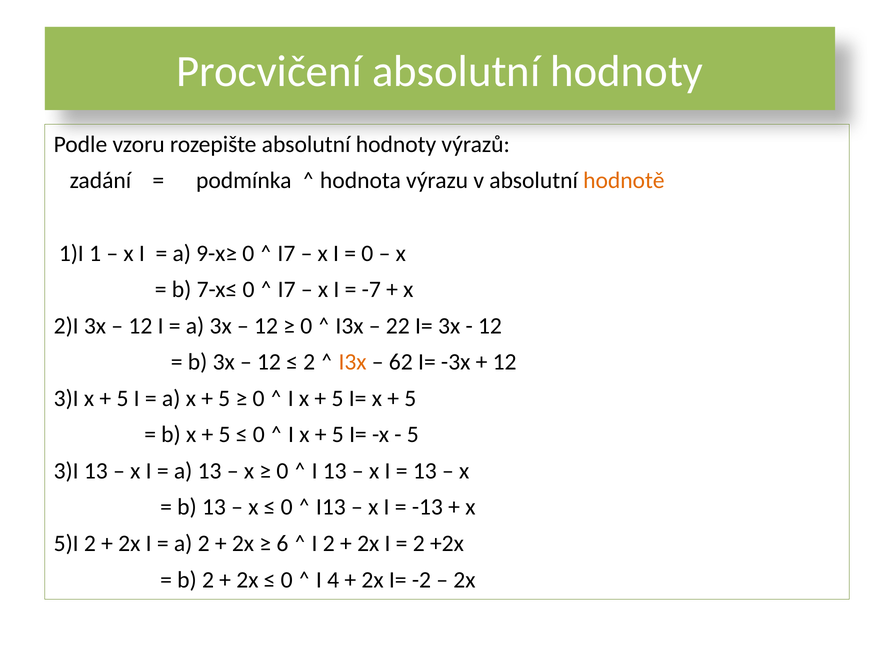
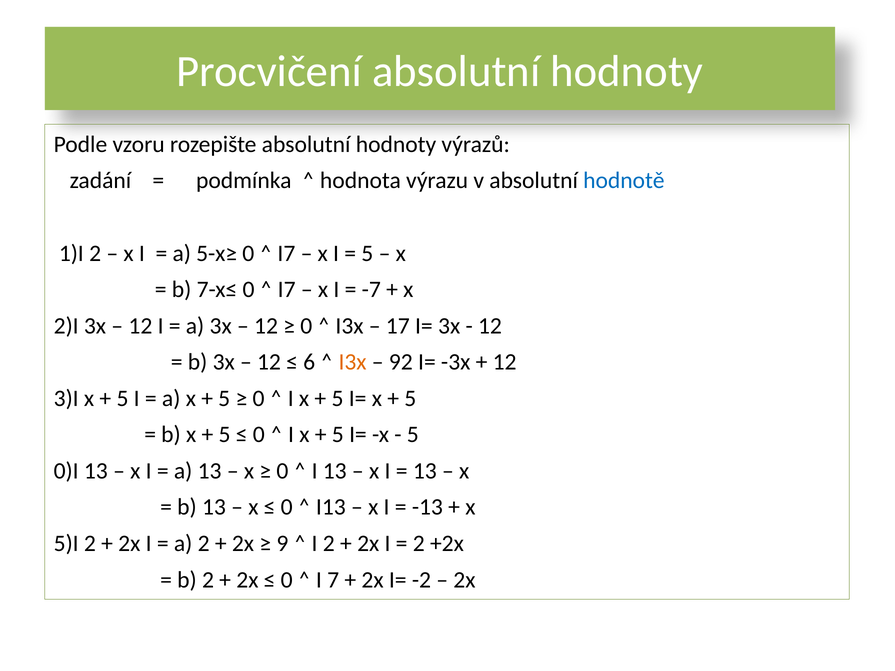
hodnotě colour: orange -> blue (624, 181)
1)I 1: 1 -> 2 (95, 253)
9-x≥: 9-x≥ -> 5-x≥ (217, 253)
0: 0 -> 5 (367, 253)
22: 22 -> 17 (398, 326)
2: 2 -> 6 (309, 362)
62: 62 -> 92 (401, 362)
3)I: 3)I -> 0)I (66, 471)
6: 6 -> 9 (282, 544)
4: 4 -> 7 (333, 580)
